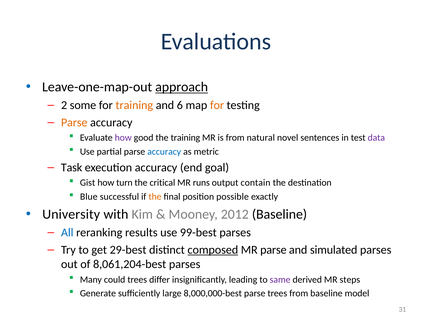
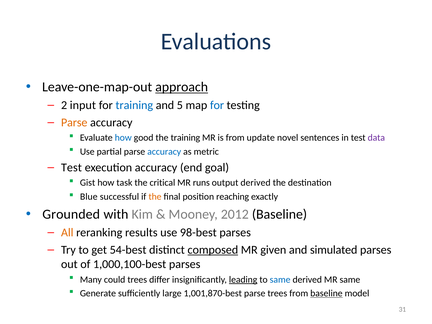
some: some -> input (83, 105)
training colour: orange -> blue (134, 105)
6: 6 -> 5 (180, 105)
for colour: orange -> blue (217, 105)
how colour: purple -> blue (123, 138)
natural: natural -> update (261, 138)
Task: Task -> Test (71, 168)
turn: turn -> task (124, 183)
output contain: contain -> derived (256, 183)
possible: possible -> reaching (233, 197)
University: University -> Grounded (71, 214)
All colour: blue -> orange (67, 233)
99-best: 99-best -> 98-best (198, 233)
29-best: 29-best -> 54-best (128, 250)
MR parse: parse -> given (273, 250)
8,061,204-best: 8,061,204-best -> 1,000,100-best (130, 264)
leading underline: none -> present (243, 280)
same colour: purple -> blue (280, 280)
MR steps: steps -> same (350, 280)
8,000,000-best: 8,000,000-best -> 1,001,870-best (213, 293)
baseline underline: none -> present (326, 293)
